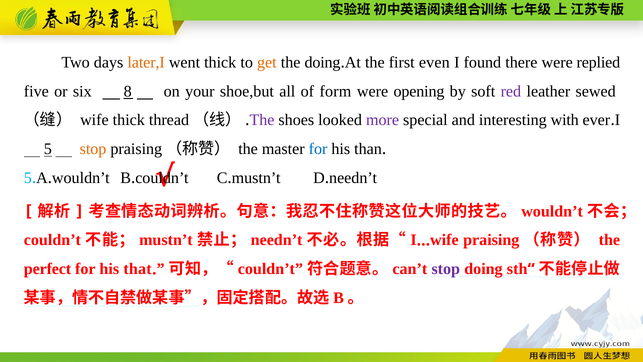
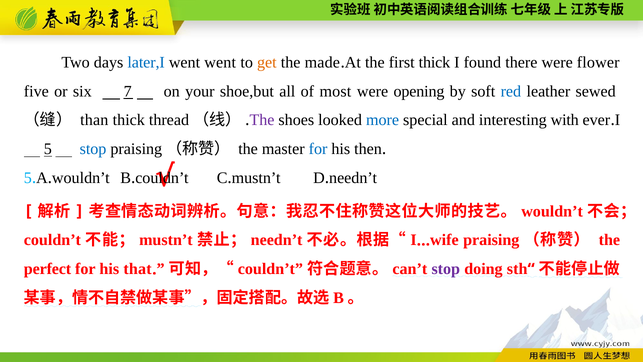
later,I colour: orange -> blue (146, 62)
went thick: thick -> went (220, 62)
the doing: doing -> made (322, 62)
first even: even -> thick (434, 62)
replied: replied -> flower (598, 62)
8: 8 -> 7 (128, 91)
form: form -> most (335, 91)
red colour: purple -> blue (511, 91)
wife: wife -> than (94, 120)
more colour: purple -> blue (383, 120)
stop colour: orange -> blue (93, 149)
than: than -> then (368, 149)
